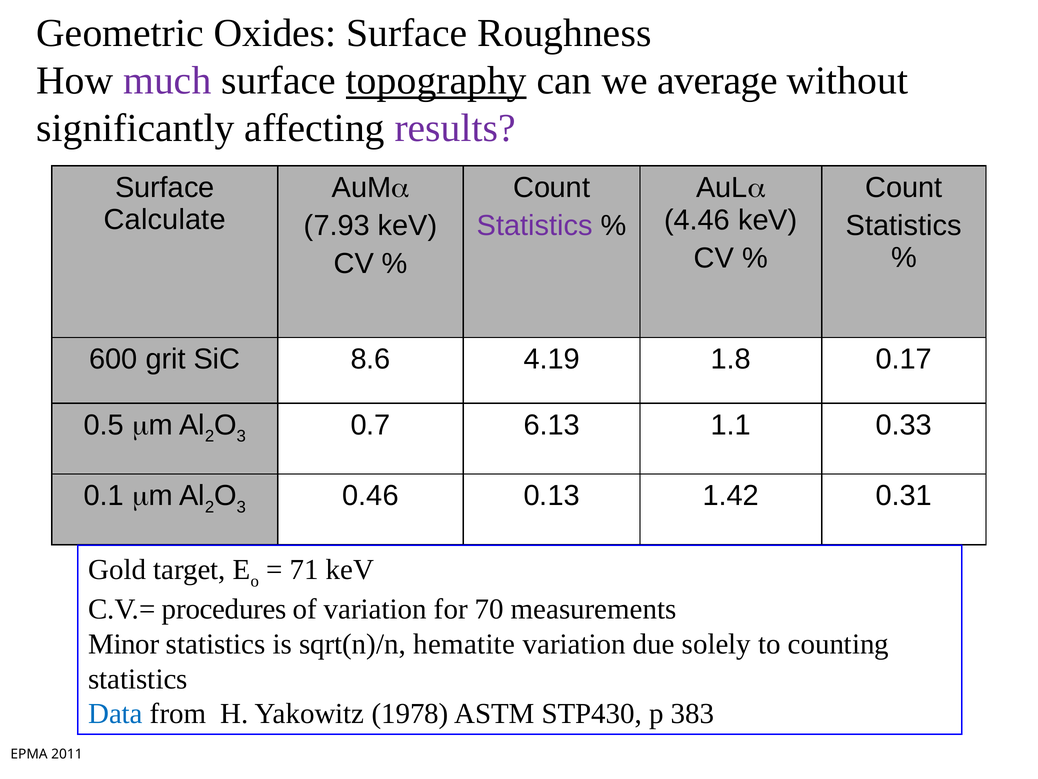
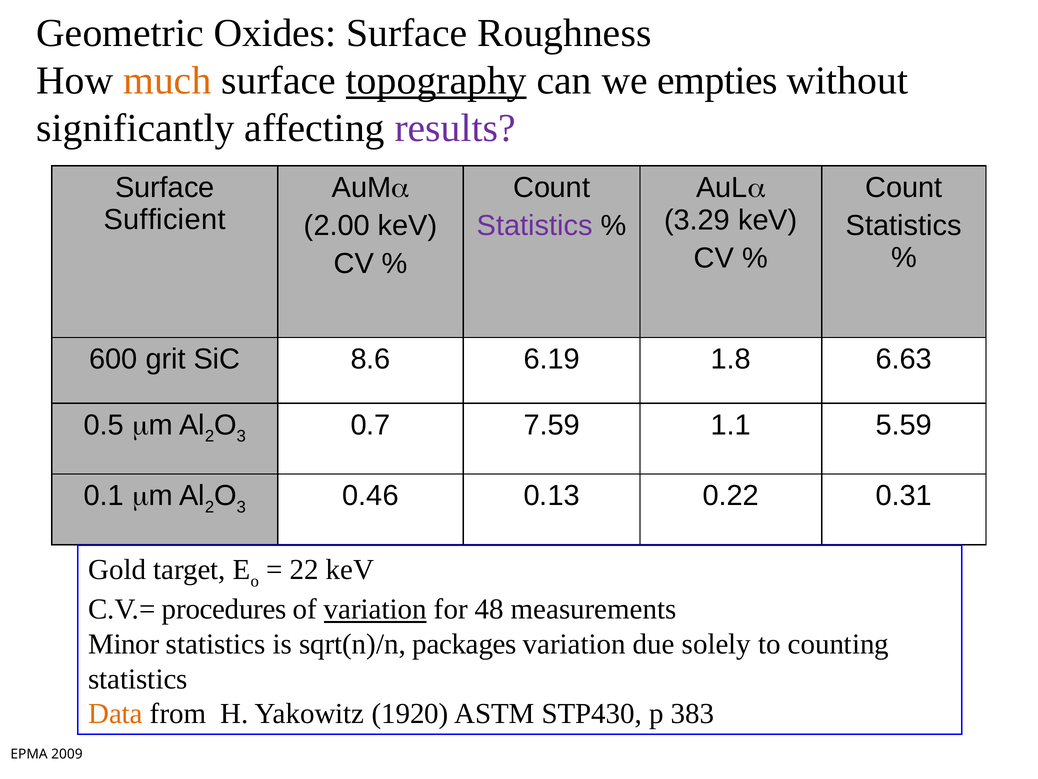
much colour: purple -> orange (167, 81)
average: average -> empties (717, 81)
Calculate: Calculate -> Sufficient (165, 220)
4.46: 4.46 -> 3.29 (697, 220)
7.93: 7.93 -> 2.00 (337, 226)
4.19: 4.19 -> 6.19 (552, 359)
0.17: 0.17 -> 6.63 (904, 359)
6.13: 6.13 -> 7.59 (552, 425)
0.33: 0.33 -> 5.59 (904, 425)
1.42: 1.42 -> 0.22 (731, 496)
71: 71 -> 22 (304, 570)
variation underline: none -> present (375, 609)
70: 70 -> 48 (489, 609)
hematite: hematite -> packages (465, 644)
Data colour: blue -> orange (116, 714)
1978: 1978 -> 1920 (410, 714)
2011: 2011 -> 2009 (67, 754)
